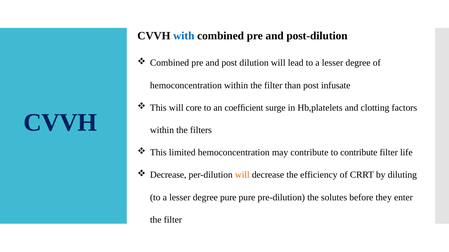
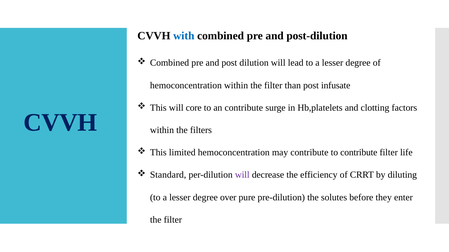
an coefﬁcient: coefﬁcient -> contribute (244, 108)
Decrease: Decrease -> Standard (168, 175)
will colour: orange -> purple (242, 175)
degree pure: pure -> over (228, 198)
